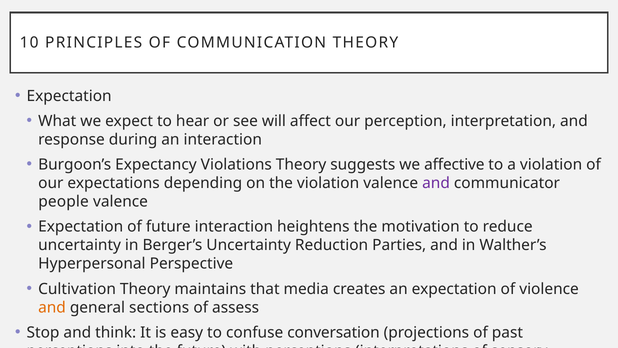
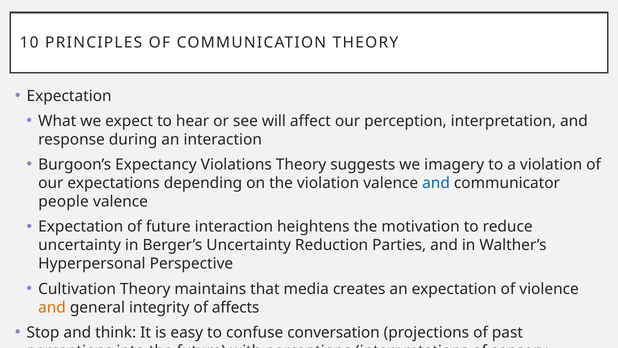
affective: affective -> imagery (454, 164)
and colour: purple -> blue (436, 183)
sections: sections -> integrity (159, 307)
assess: assess -> affects (236, 307)
